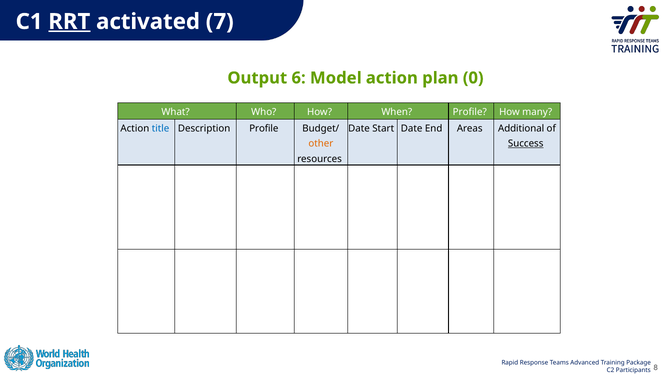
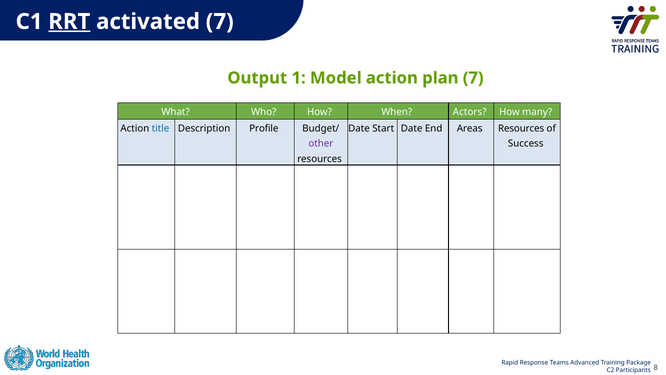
6: 6 -> 1 (299, 78)
plan 0: 0 -> 7 (473, 78)
When Profile: Profile -> Actors (470, 112)
Areas Additional: Additional -> Resources (521, 128)
other colour: orange -> purple (321, 144)
Success underline: present -> none (526, 144)
